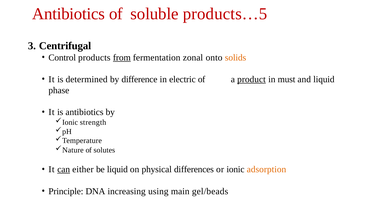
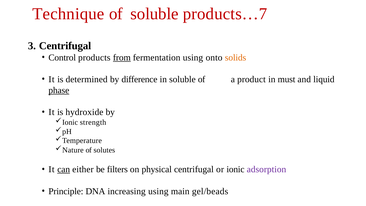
Antibiotics: Antibiotics -> Technique (68, 14)
products…5: products…5 -> products…7 (225, 14)
fermentation zonal: zonal -> using (193, 57)
in electric: electric -> soluble (182, 79)
product underline: present -> none (251, 79)
phase underline: none -> present (59, 90)
is antibiotics: antibiotics -> hydroxide (84, 112)
be liquid: liquid -> filters (117, 169)
physical differences: differences -> centrifugal (194, 169)
adsorption colour: orange -> purple (266, 169)
